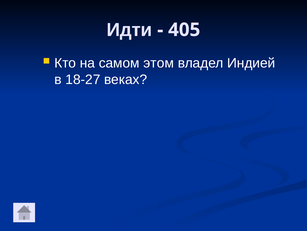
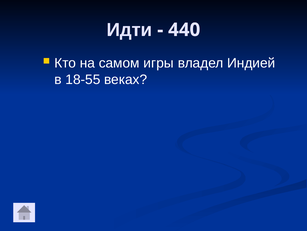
405: 405 -> 440 (184, 30)
этом: этом -> игры (159, 63)
18-27: 18-27 -> 18-55 (83, 79)
